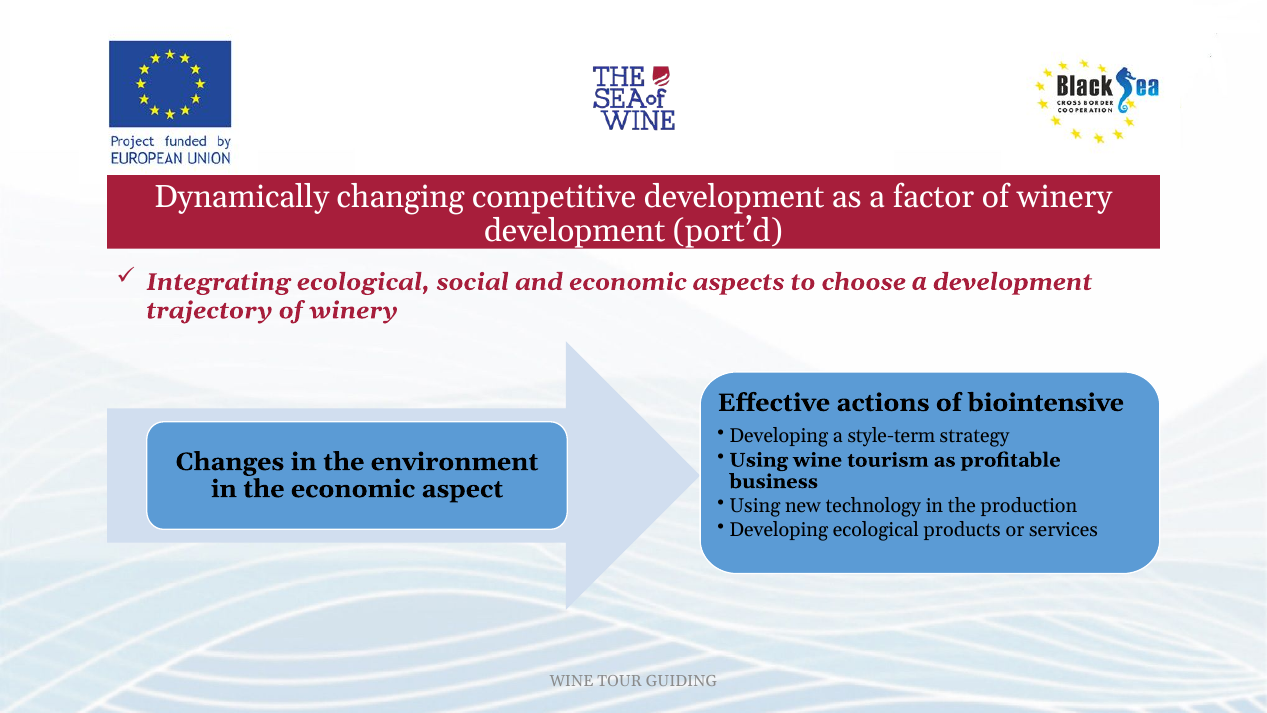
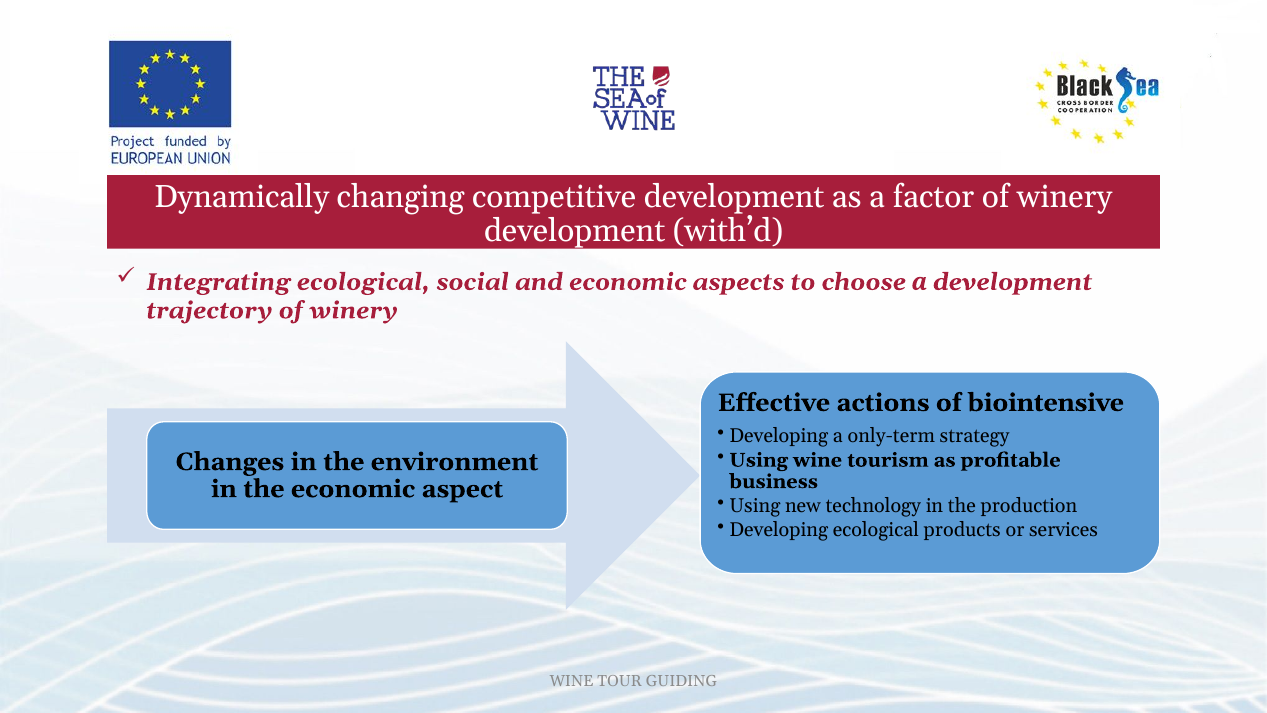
port’d: port’d -> with’d (728, 231)
style-term: style-term -> only-term (891, 436)
